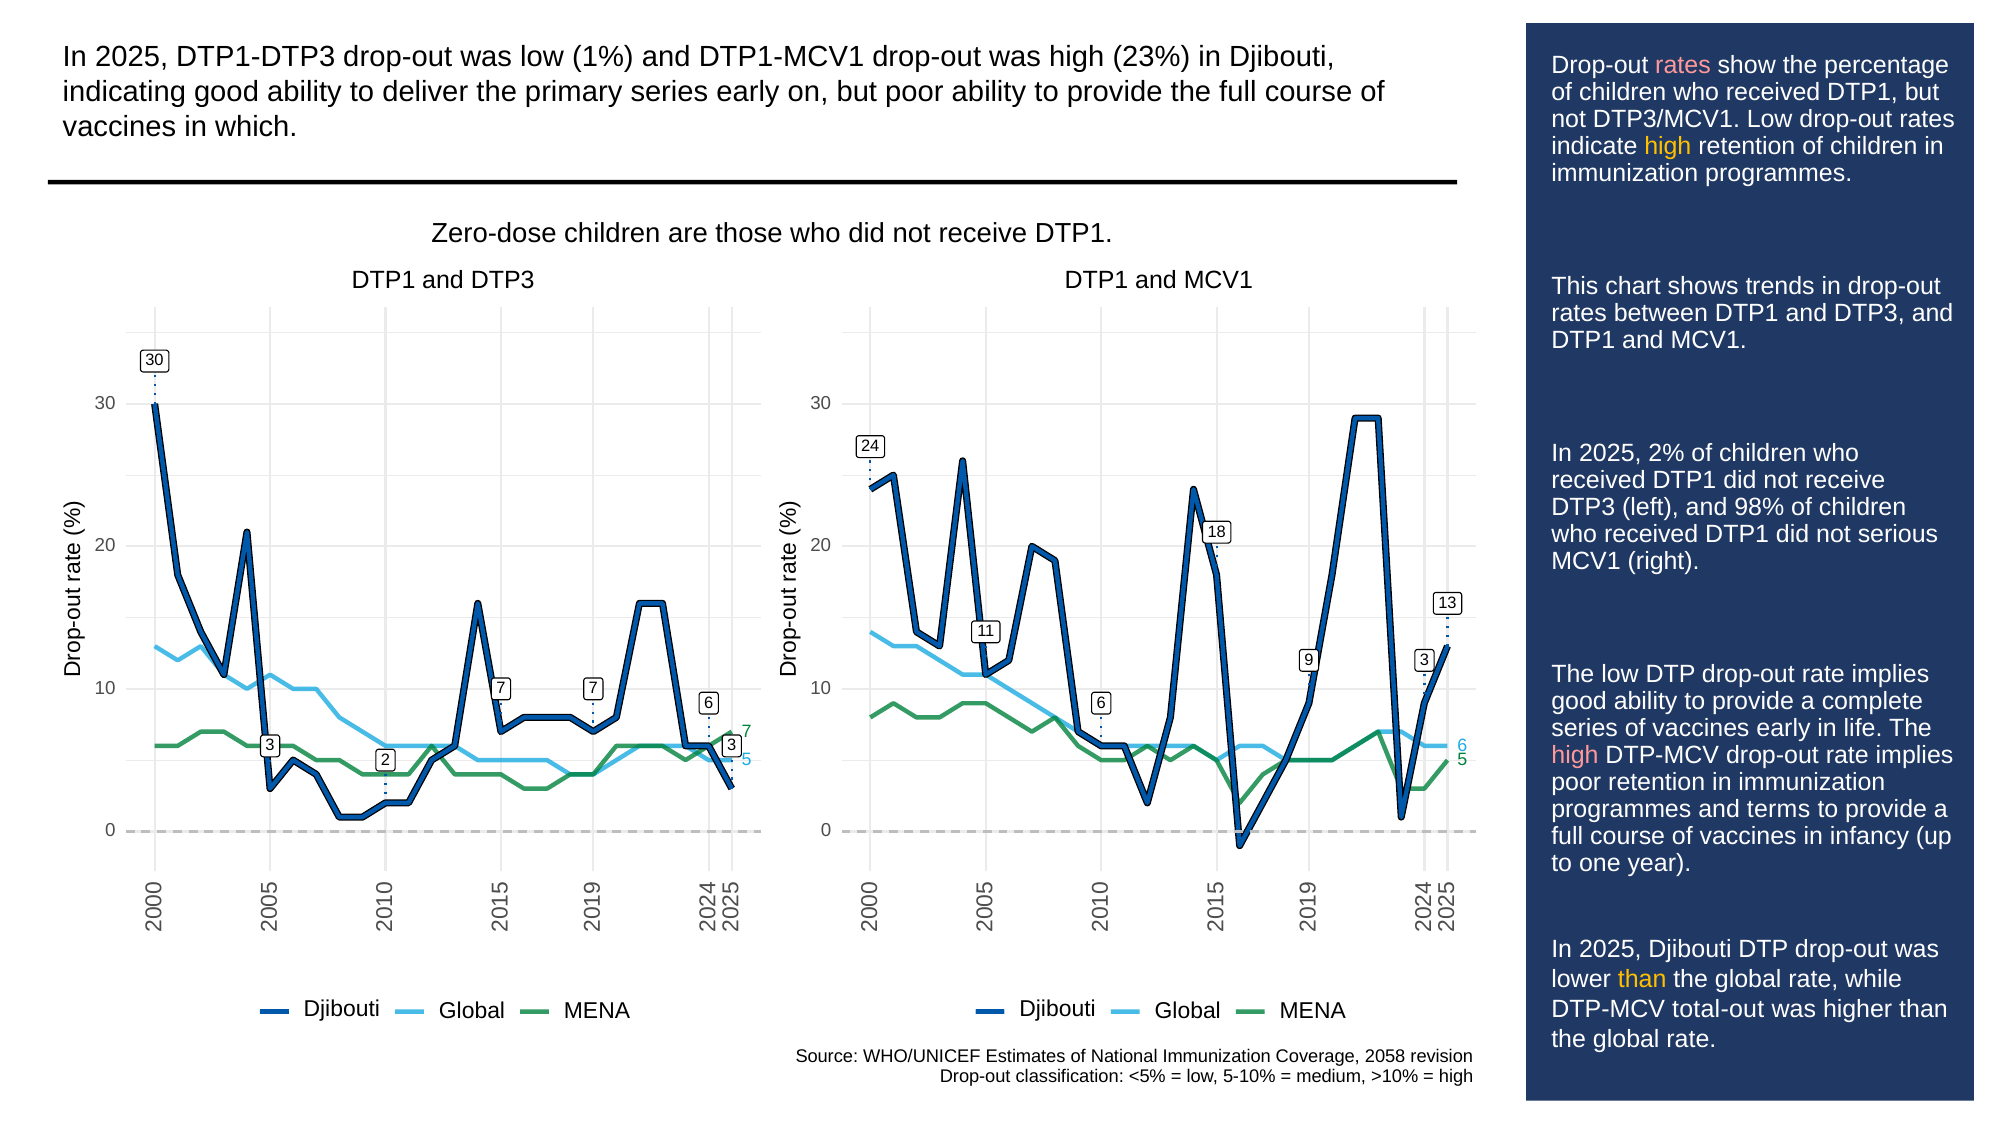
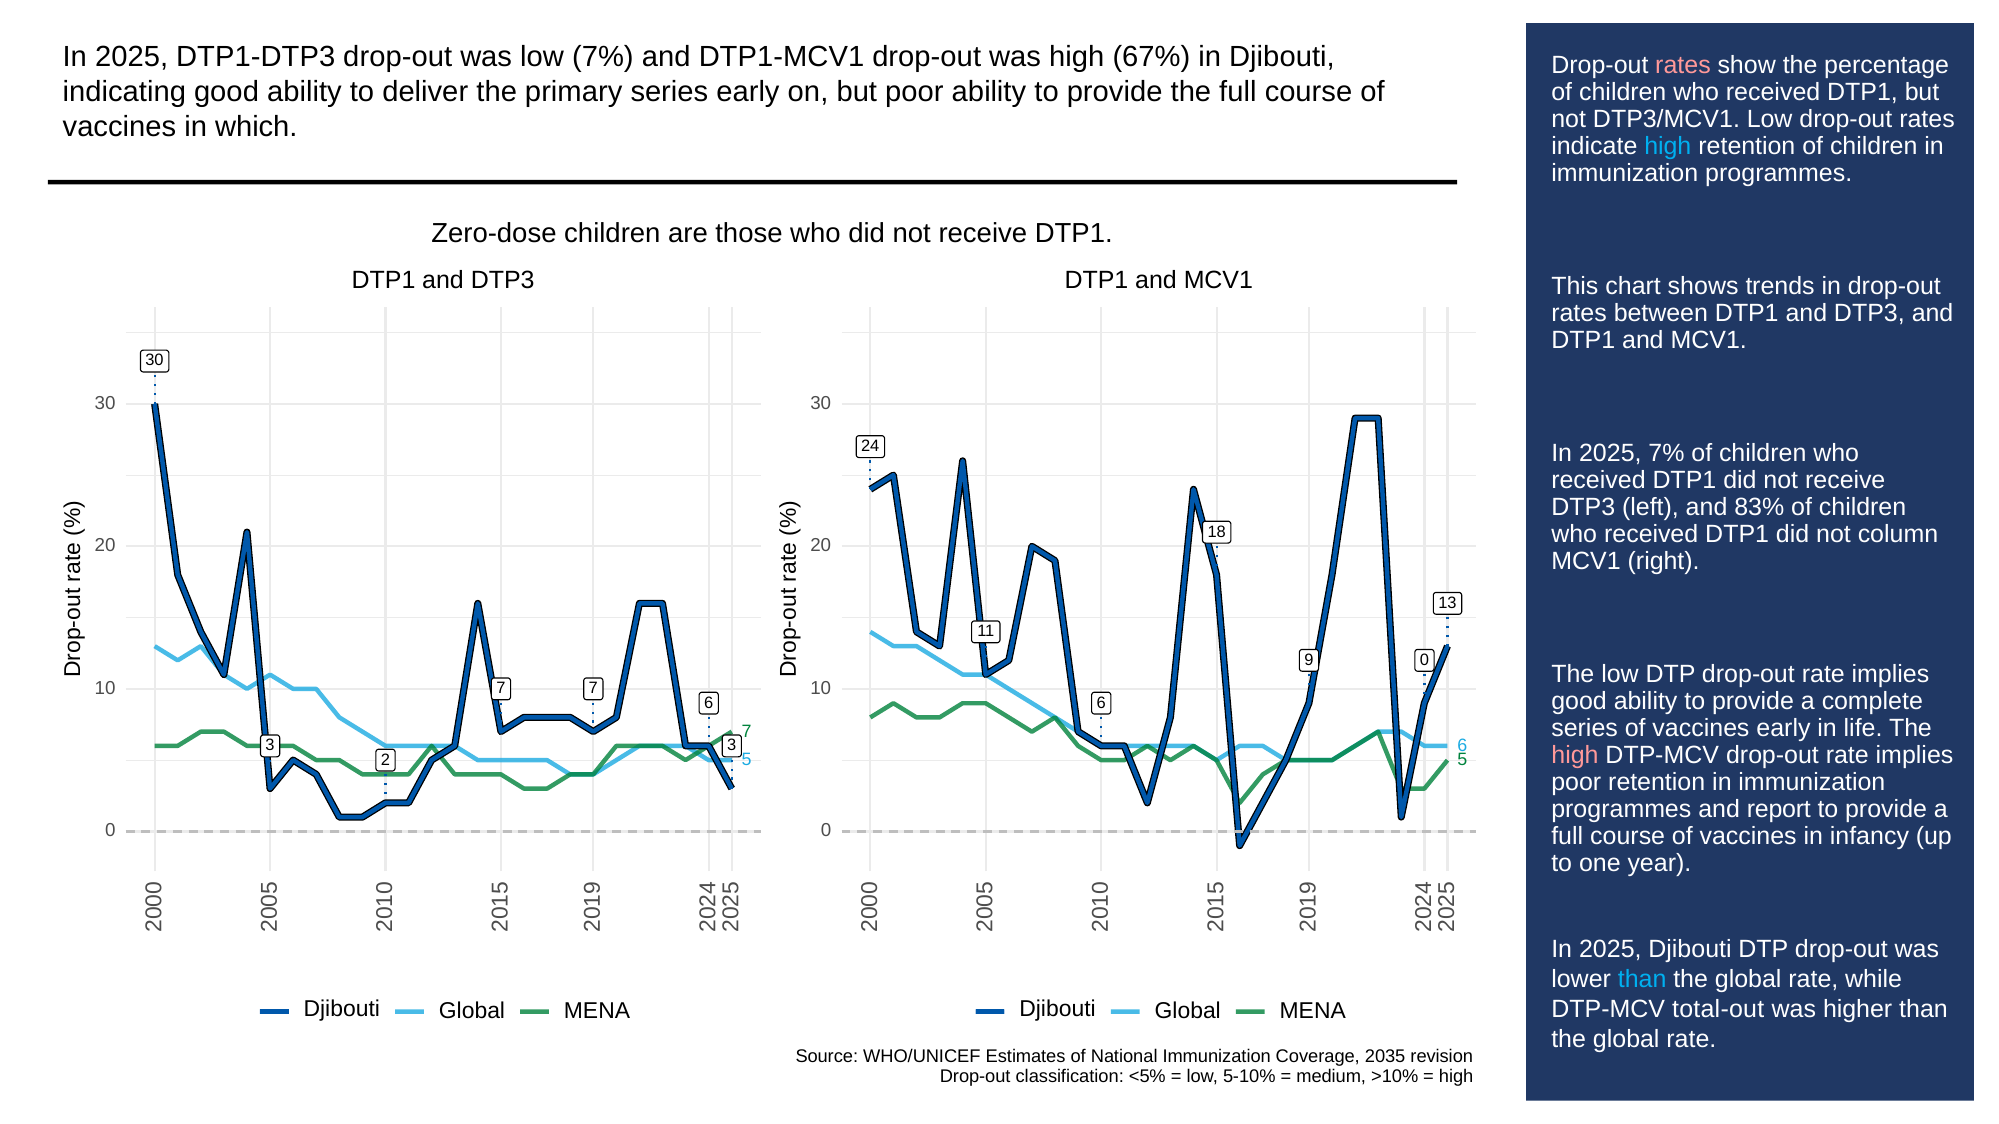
low 1%: 1% -> 7% (603, 57)
23%: 23% -> 67% (1151, 57)
high colour: yellow -> light blue (1668, 147)
2025 2%: 2% -> 7% (1666, 454)
98%: 98% -> 83% (1759, 507)
serious: serious -> column (1898, 534)
9 3: 3 -> 0 (1424, 660)
terms: terms -> report (1779, 809)
than colour: yellow -> light blue (1642, 980)
2058: 2058 -> 2035 (1385, 1057)
